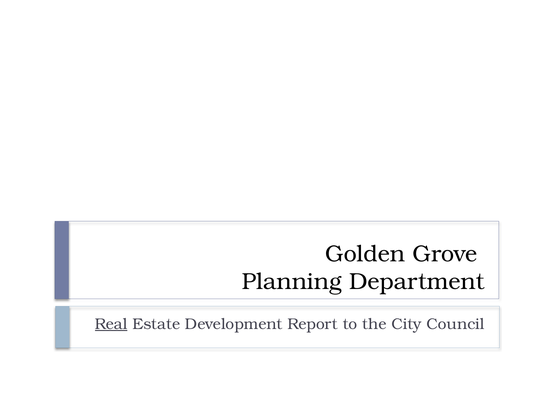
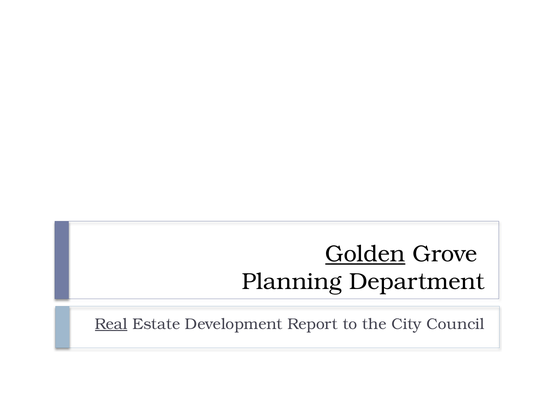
Golden underline: none -> present (365, 254)
